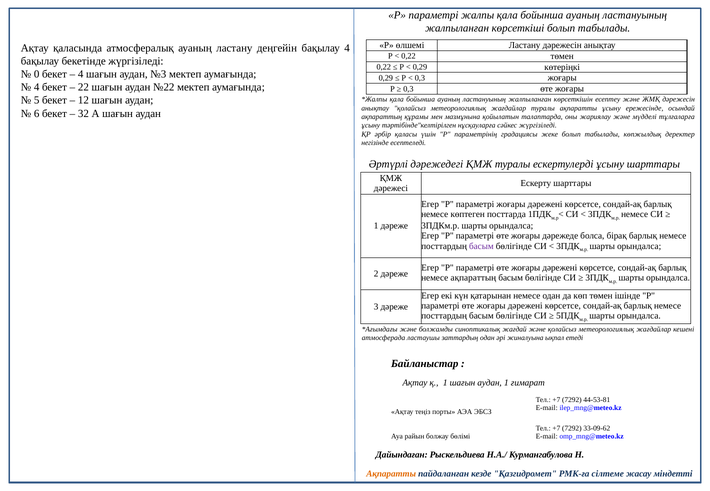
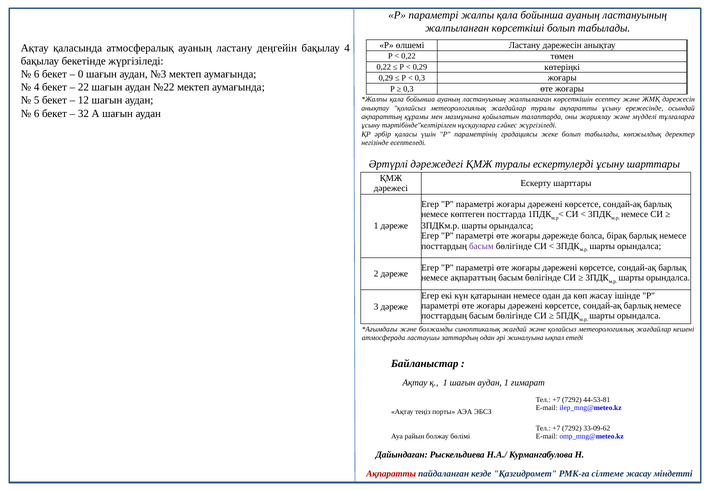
0: 0 -> 6 (37, 74)
4: 4 -> 0 (81, 74)
көп төмен: төмен -> жасау (601, 296)
Ақпаратты colour: orange -> red (391, 474)
